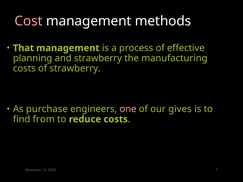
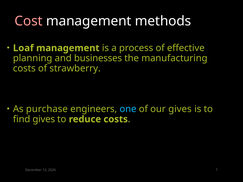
That: That -> Loaf (23, 48)
and strawberry: strawberry -> businesses (98, 58)
one colour: pink -> light blue (128, 109)
find from: from -> gives (44, 119)
